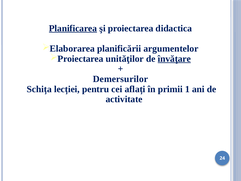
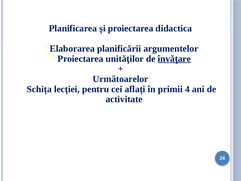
Planificarea underline: present -> none (73, 28)
Demersurilor: Demersurilor -> Următoarelor (121, 79)
1: 1 -> 4 (187, 89)
